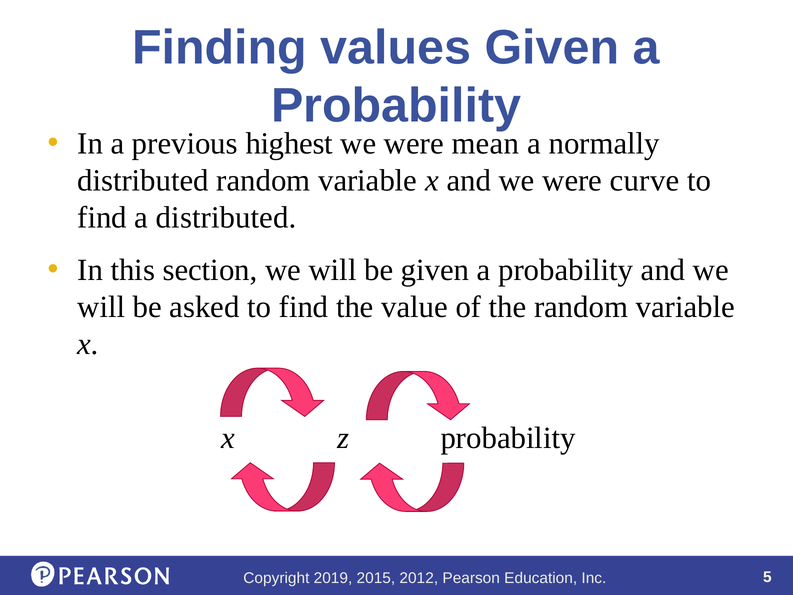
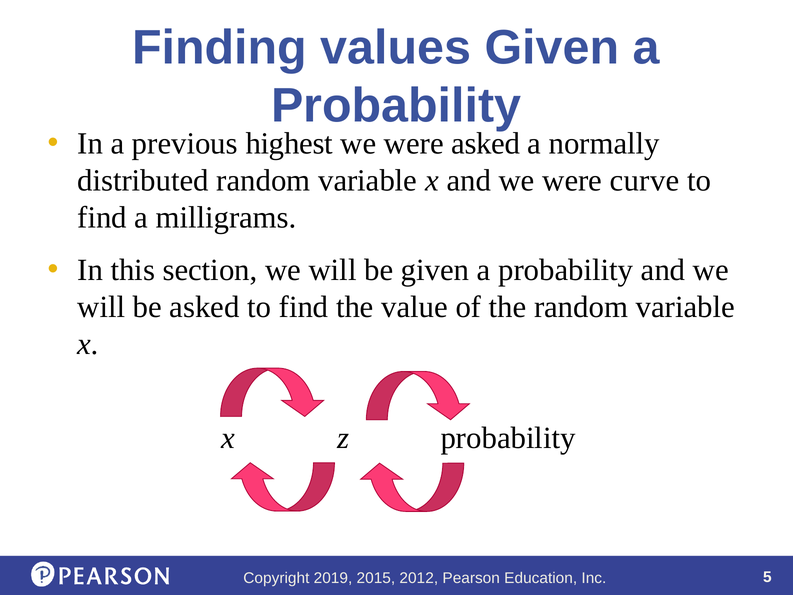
were mean: mean -> asked (486, 144)
a distributed: distributed -> milligrams (226, 218)
